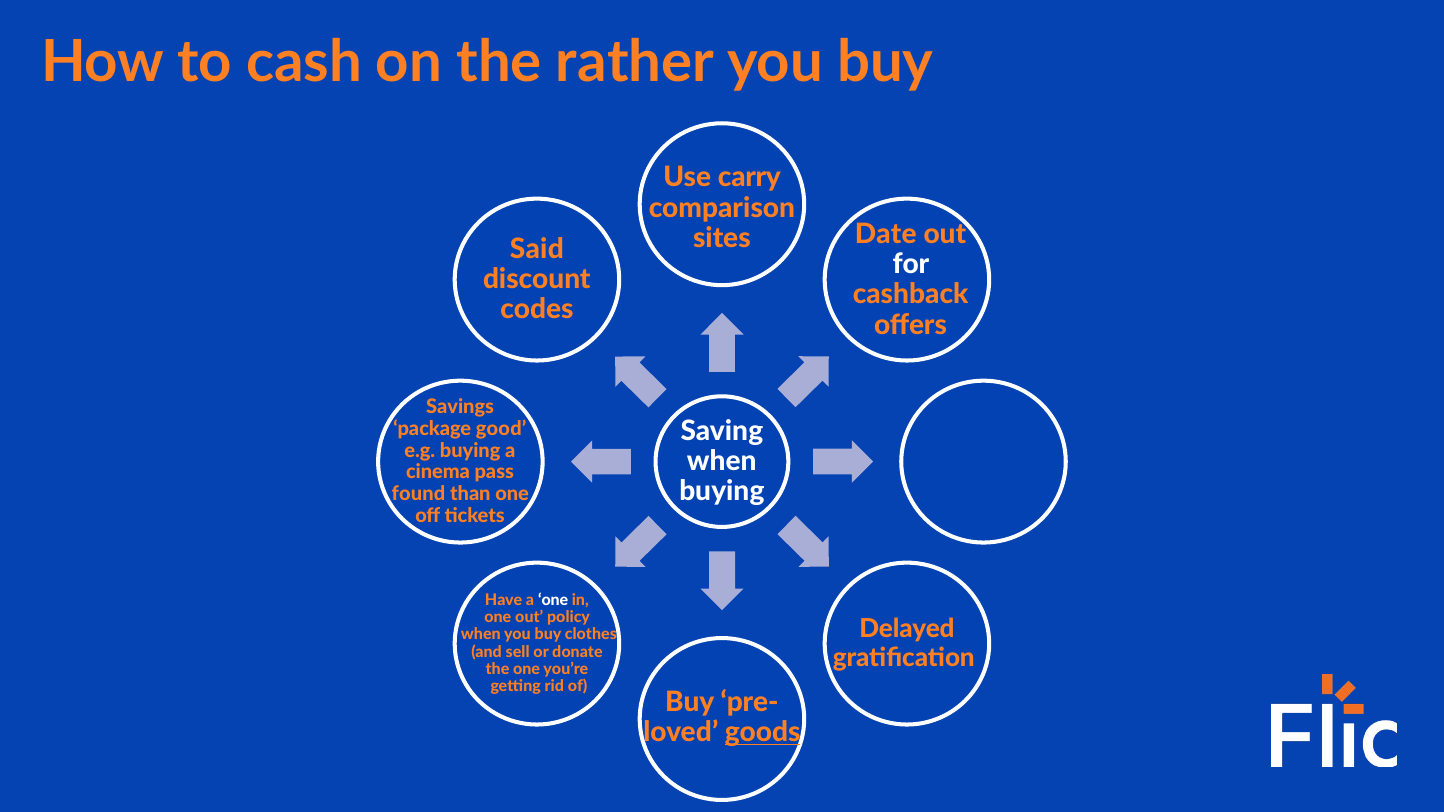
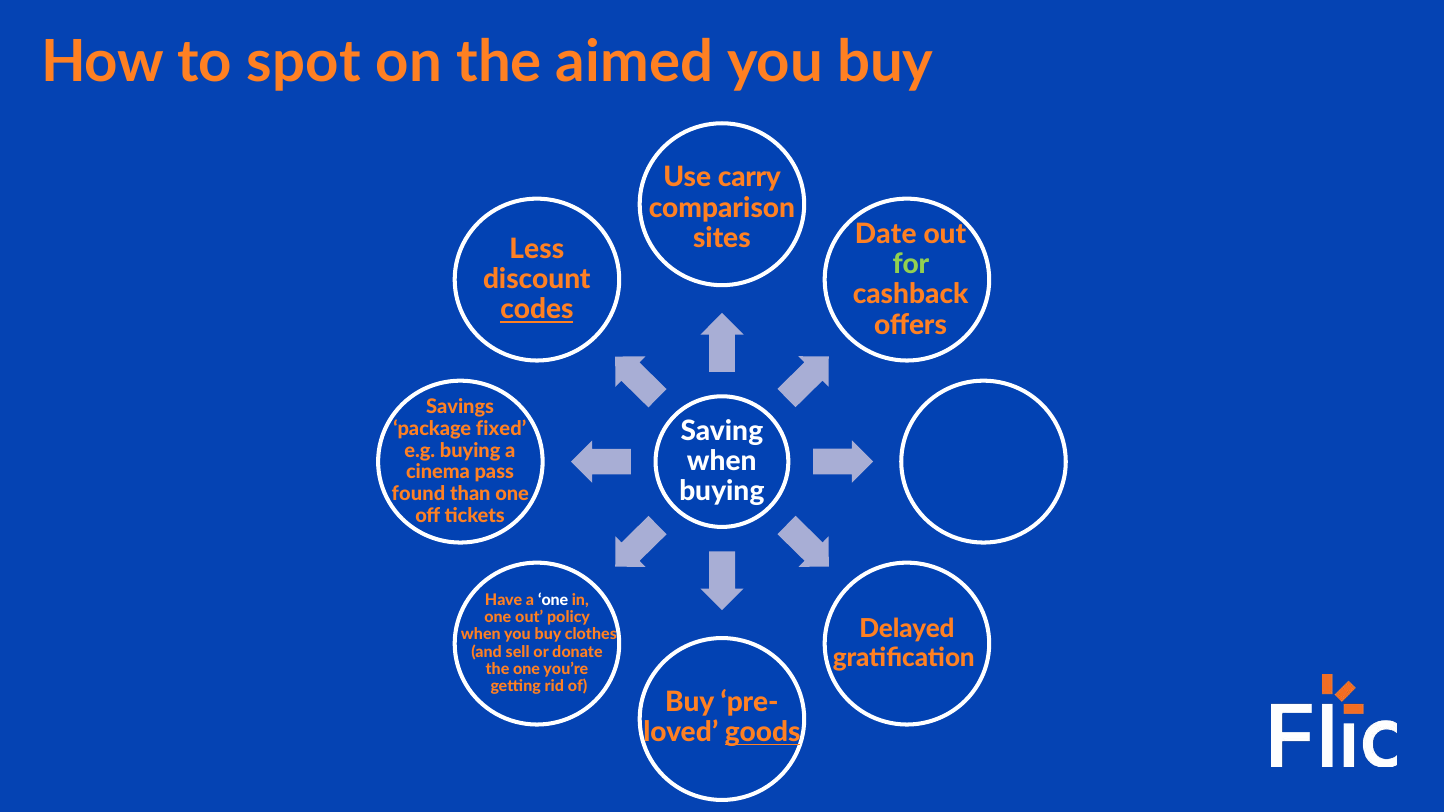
cash: cash -> spot (304, 63)
rather: rather -> aimed (635, 63)
Said: Said -> Less (537, 249)
for colour: white -> light green (911, 264)
codes underline: none -> present (537, 310)
good: good -> fixed (501, 429)
